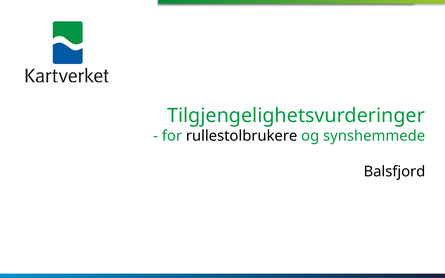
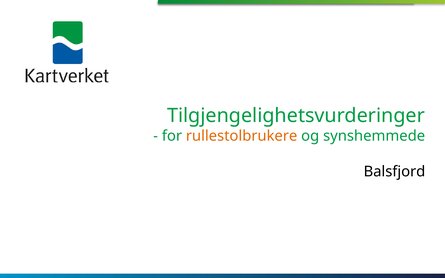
rullestolbrukere colour: black -> orange (242, 136)
